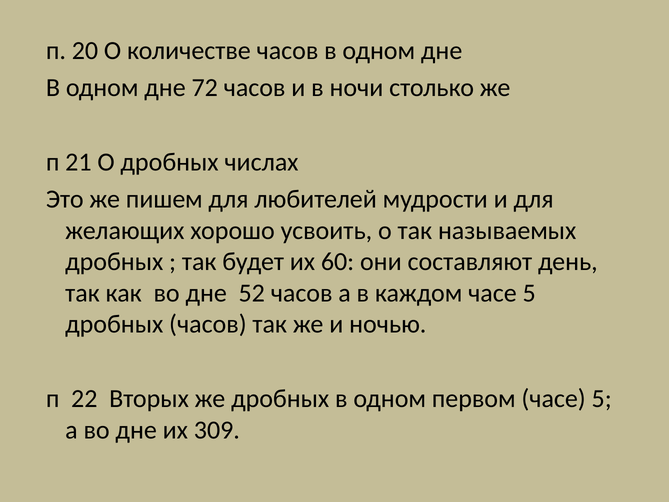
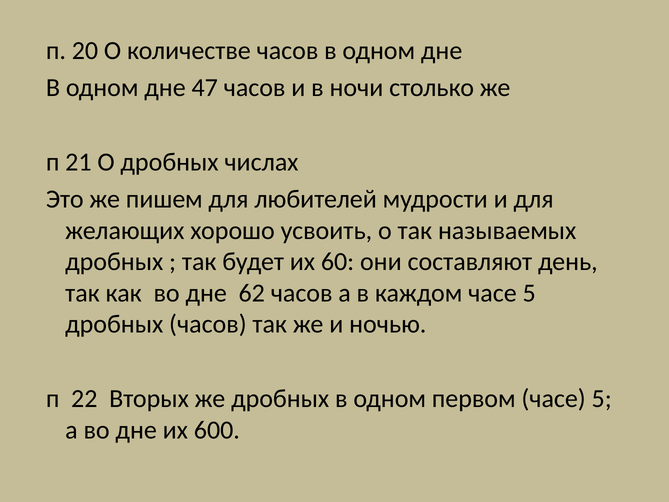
72: 72 -> 47 (205, 88)
52: 52 -> 62 (252, 293)
309: 309 -> 600 (217, 430)
